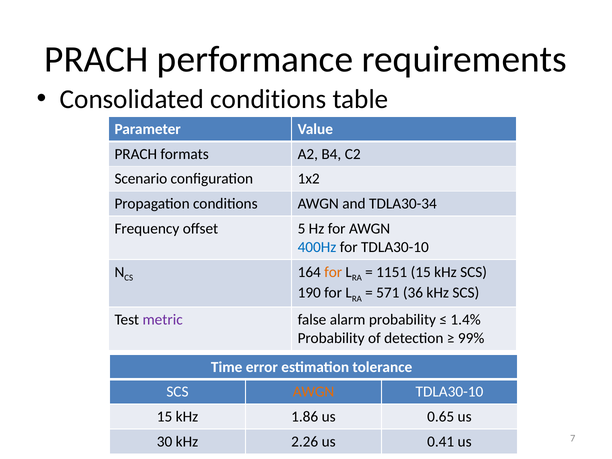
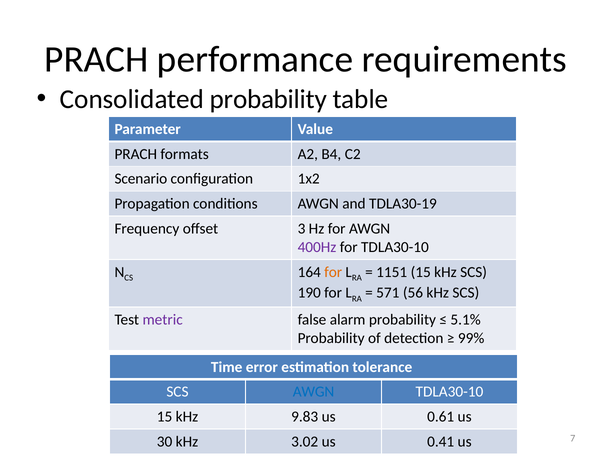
Consolidated conditions: conditions -> probability (268, 99)
TDLA30-34: TDLA30-34 -> TDLA30-19 (403, 204)
5: 5 -> 3 (302, 229)
400Hz colour: blue -> purple (317, 247)
36: 36 -> 56 (413, 293)
1.4%: 1.4% -> 5.1% (466, 320)
AWGN colour: orange -> blue (314, 392)
1.86: 1.86 -> 9.83 (305, 417)
0.65: 0.65 -> 0.61 (441, 417)
2.26: 2.26 -> 3.02 (305, 441)
